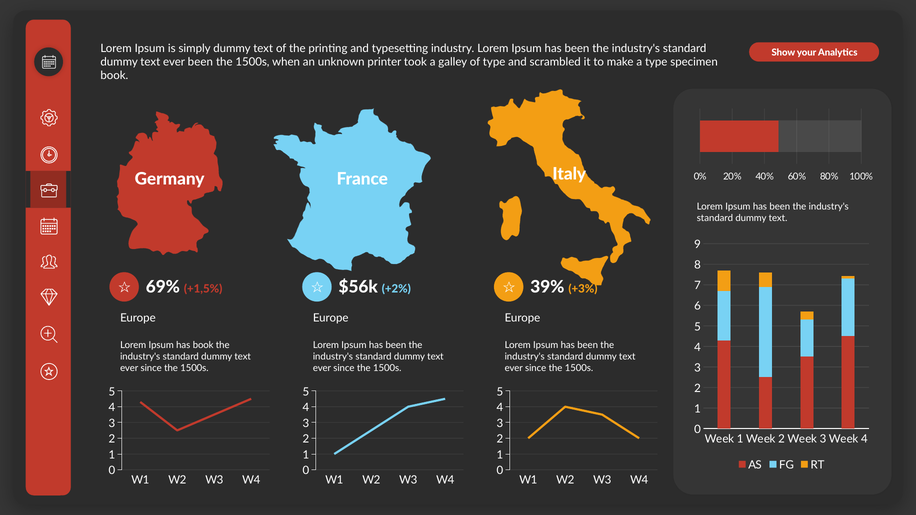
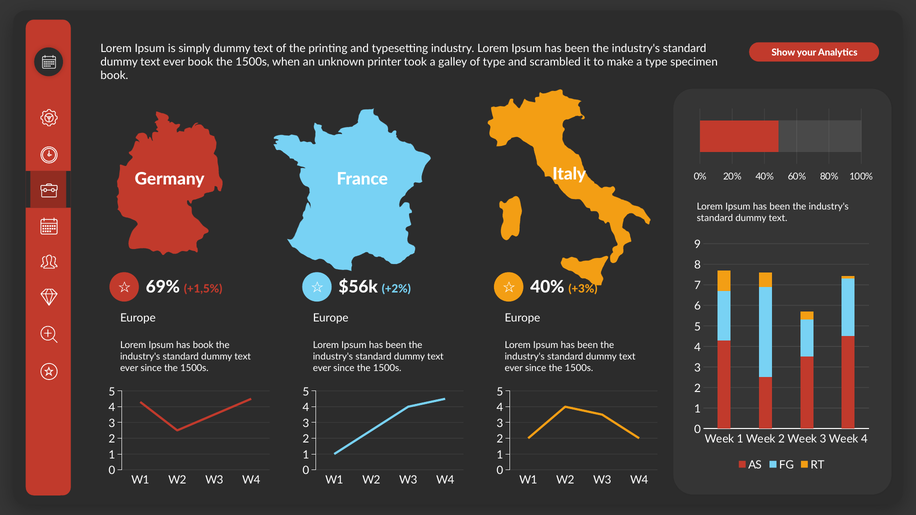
ever been: been -> book (200, 62)
39%: 39% -> 40% (547, 287)
